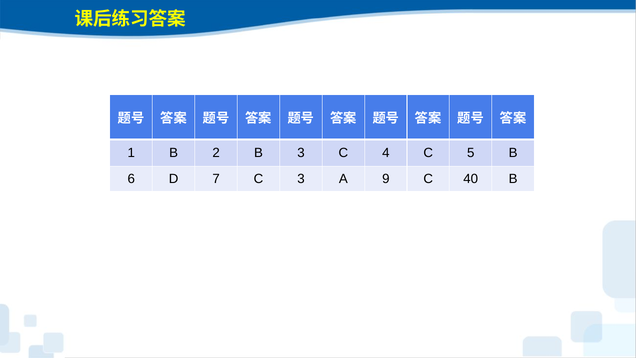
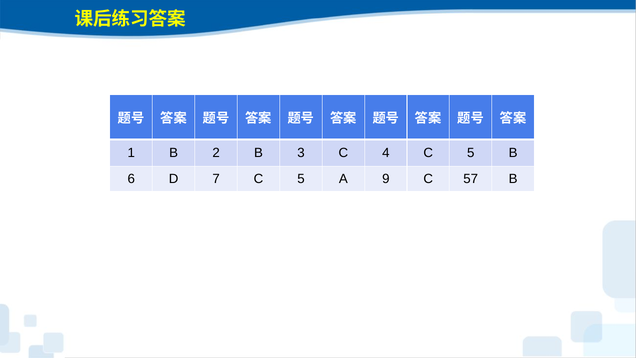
7 C 3: 3 -> 5 (301, 179)
40: 40 -> 57 (471, 179)
